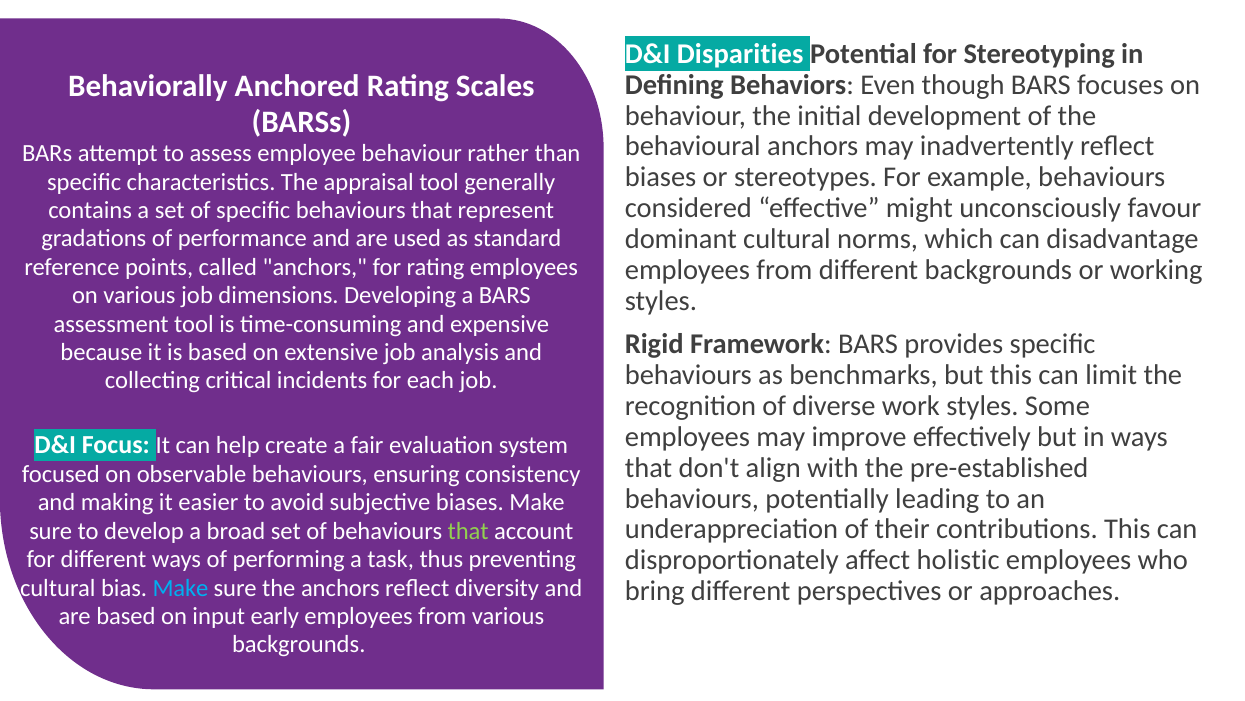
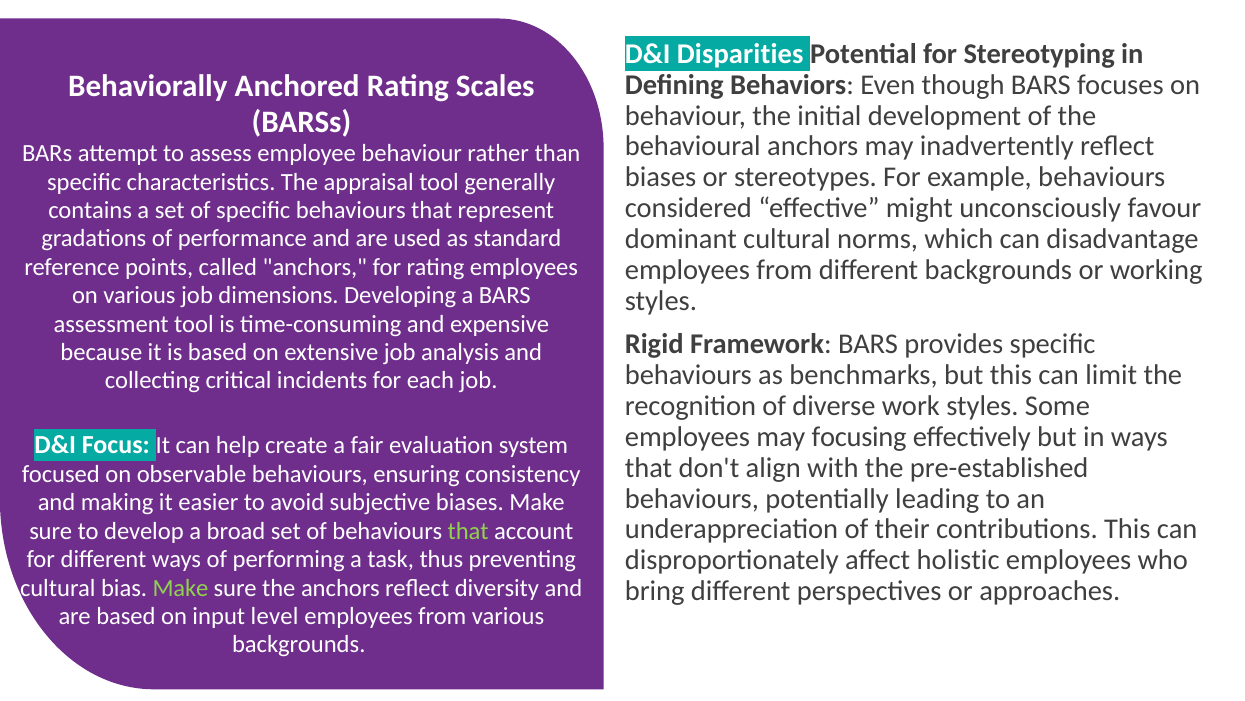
improve: improve -> focusing (859, 437)
Make colour: light blue -> light green (180, 587)
early: early -> level (275, 616)
